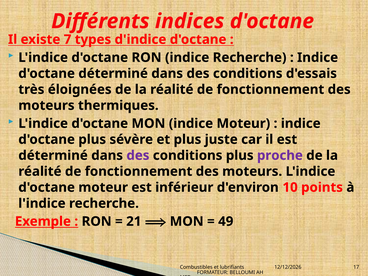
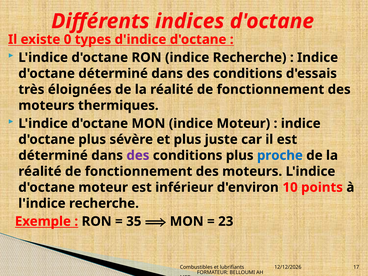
7: 7 -> 0 (68, 39)
proche colour: purple -> blue (280, 155)
21: 21 -> 35 (134, 221)
49: 49 -> 23 (226, 221)
